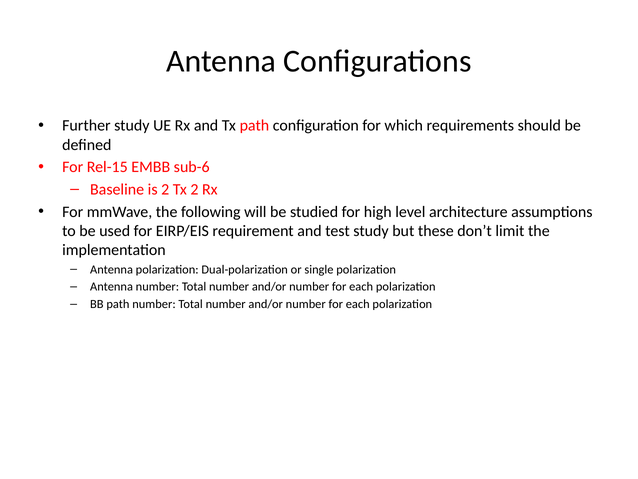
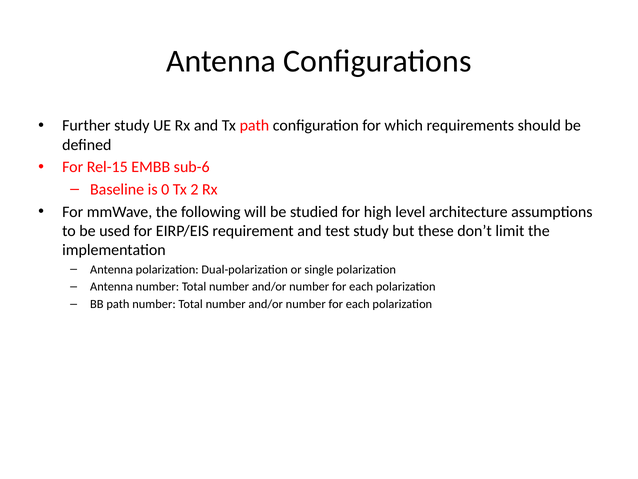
is 2: 2 -> 0 (165, 189)
